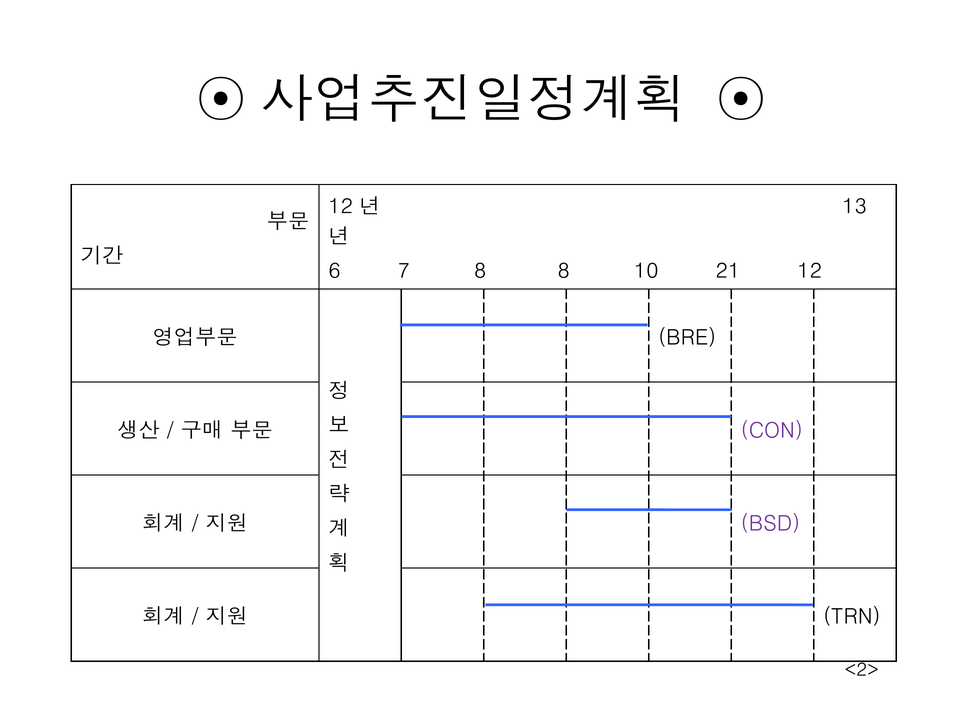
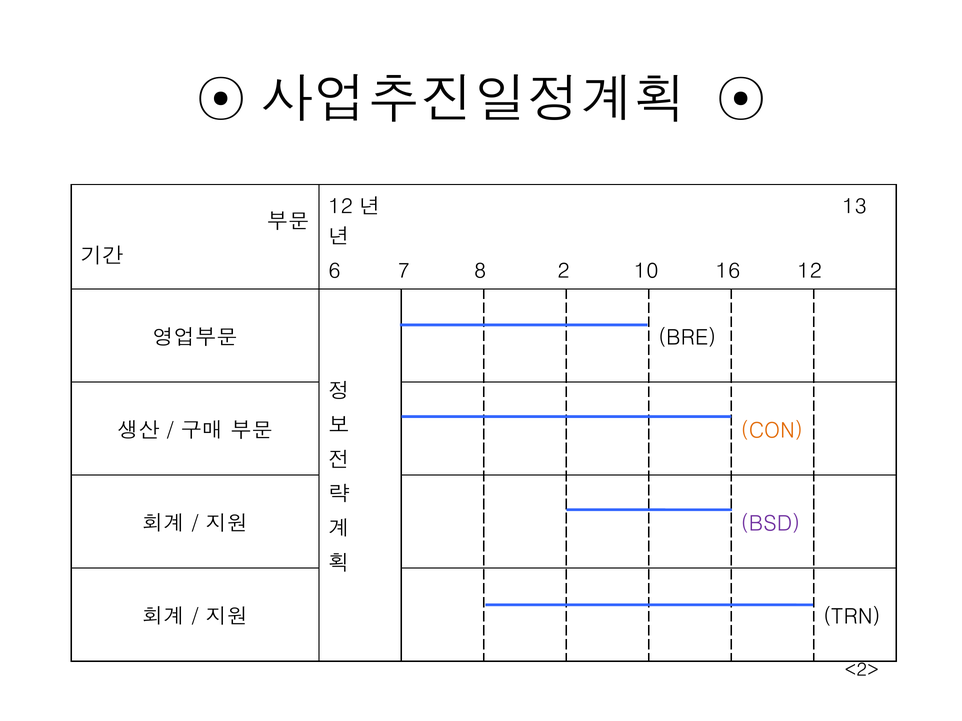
8 8: 8 -> 2 (564, 271)
21: 21 -> 16 (728, 271)
CON colour: purple -> orange (772, 431)
